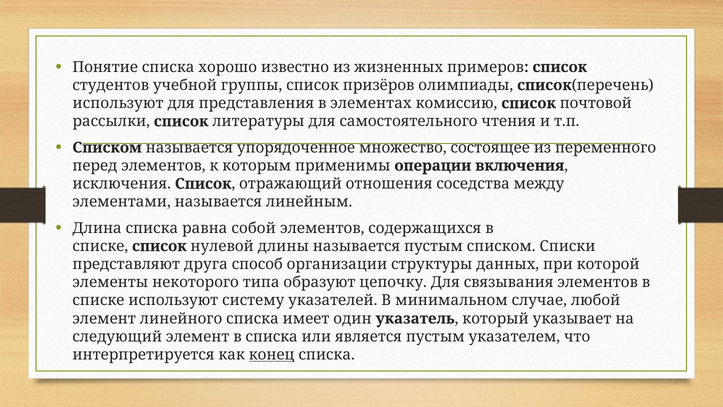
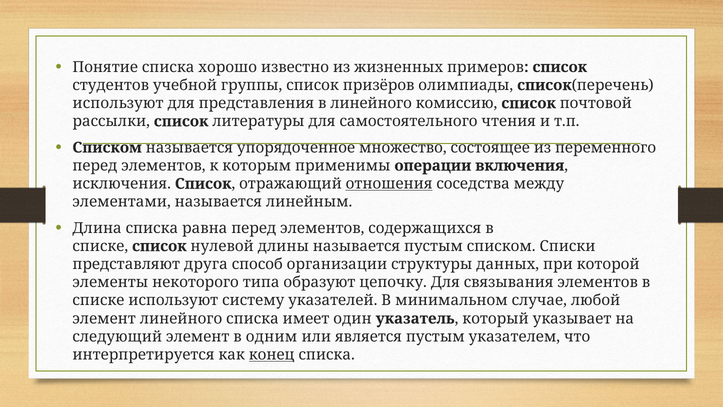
в элементах: элементах -> линейного (371, 103)
отношения underline: none -> present (389, 184)
равна собой: собой -> перед (254, 228)
в списка: списка -> одним (272, 336)
